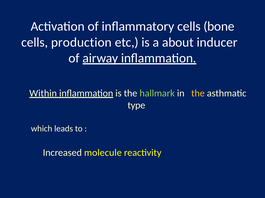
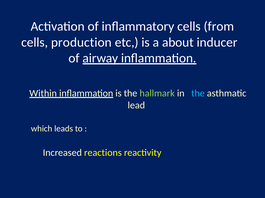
bone: bone -> from (219, 27)
the colour: yellow -> light blue (198, 94)
type: type -> lead (136, 106)
molecule: molecule -> reactions (103, 153)
